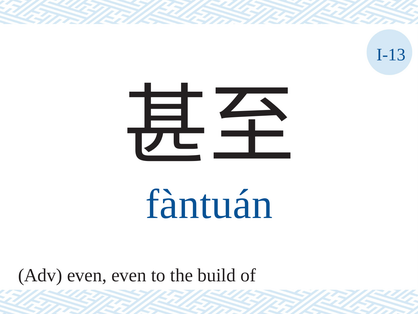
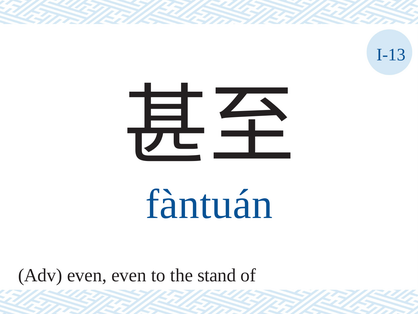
build: build -> stand (217, 275)
